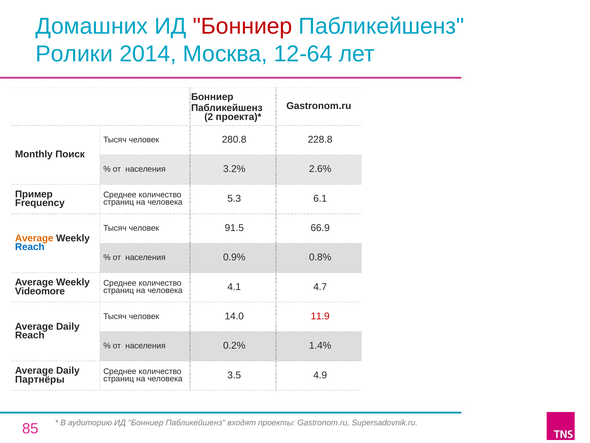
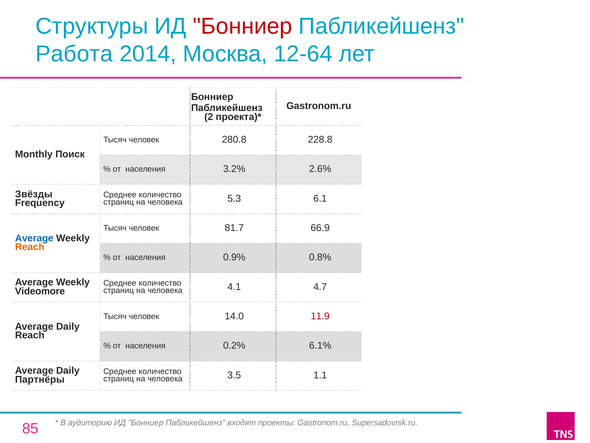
Домашних: Домашних -> Структуры (92, 26)
Ролики: Ролики -> Работа (74, 54)
Пример: Пример -> Звёзды (34, 194)
91.5: 91.5 -> 81.7 (234, 228)
Average colour: orange -> blue (34, 238)
Reach colour: blue -> orange (30, 247)
1.4%: 1.4% -> 6.1% (320, 345)
4.9: 4.9 -> 1.1 (320, 375)
